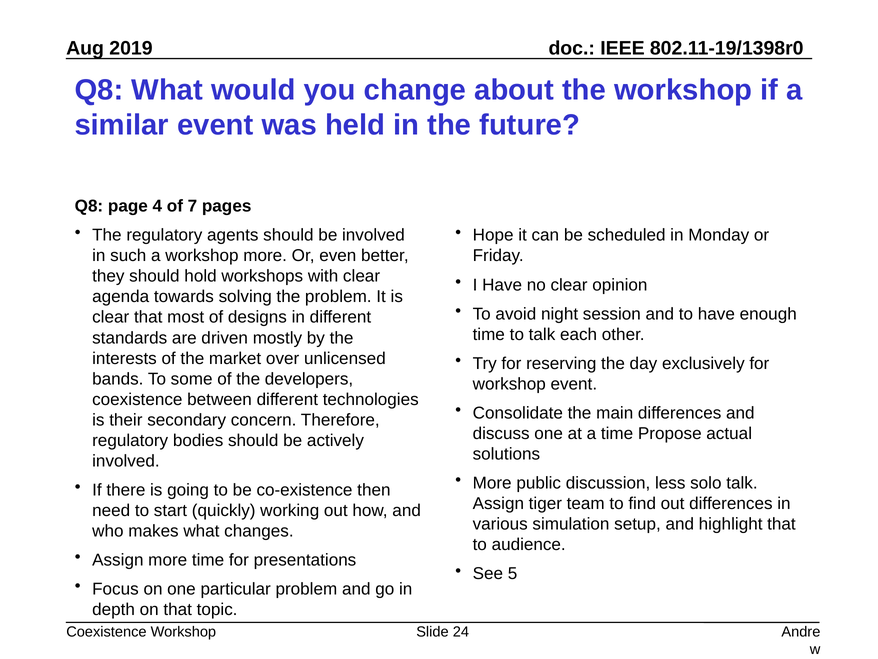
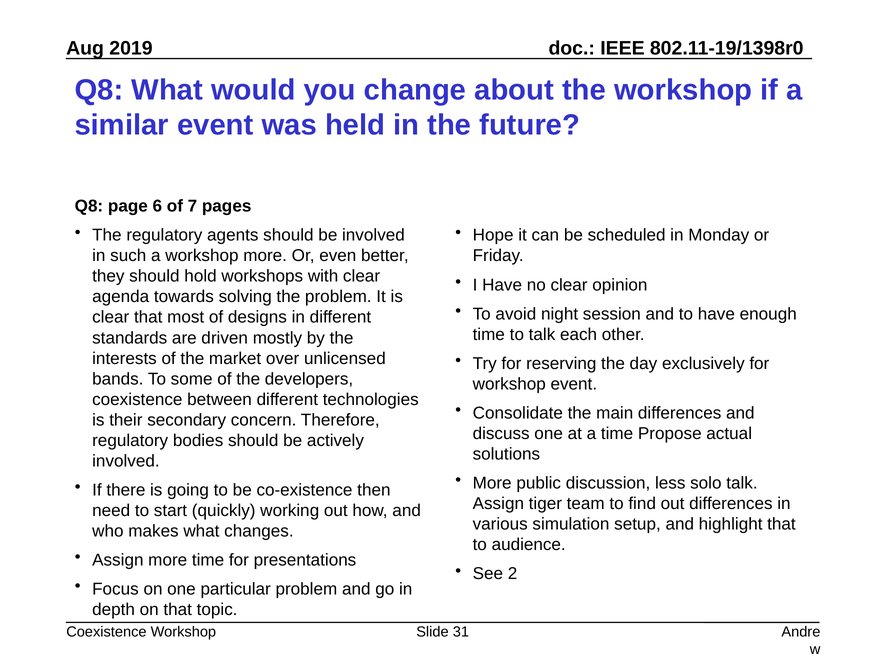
4: 4 -> 6 (157, 206)
5: 5 -> 2 (513, 573)
24: 24 -> 31 (461, 632)
